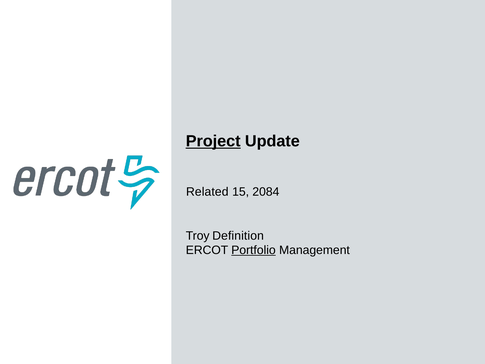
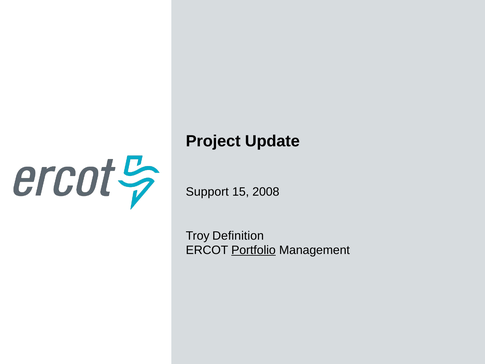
Project underline: present -> none (213, 141)
Related: Related -> Support (207, 192)
2084: 2084 -> 2008 (266, 192)
